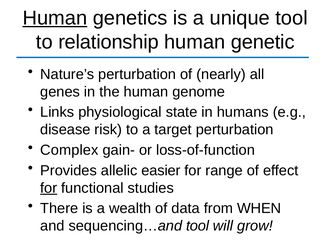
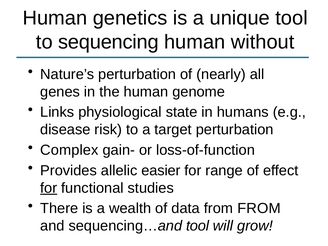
Human underline: present -> none (55, 18)
relationship: relationship -> sequencing (108, 42)
genetic: genetic -> without (263, 42)
from WHEN: WHEN -> FROM (259, 208)
